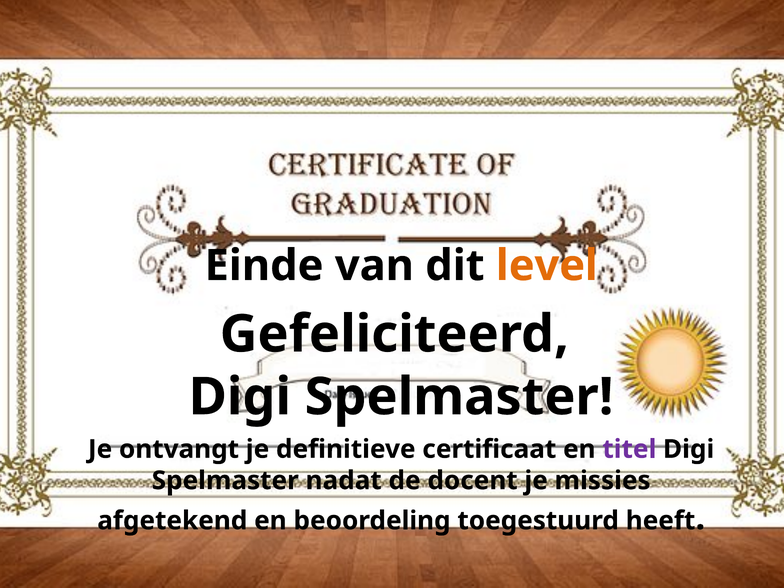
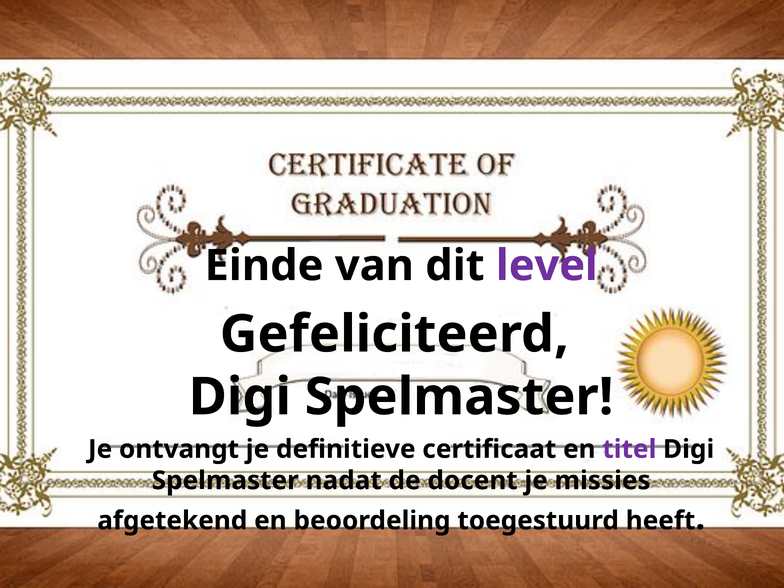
level colour: orange -> purple (547, 266)
